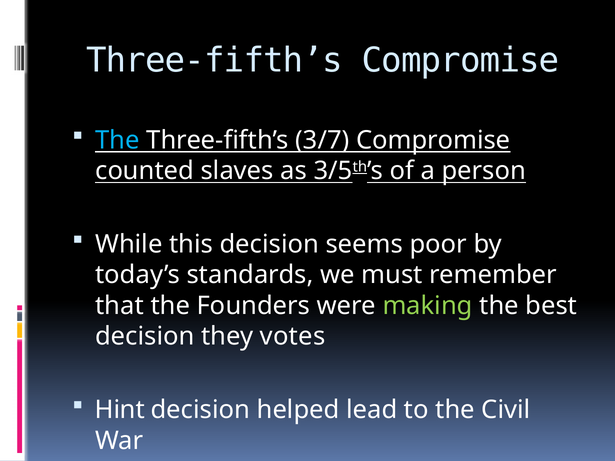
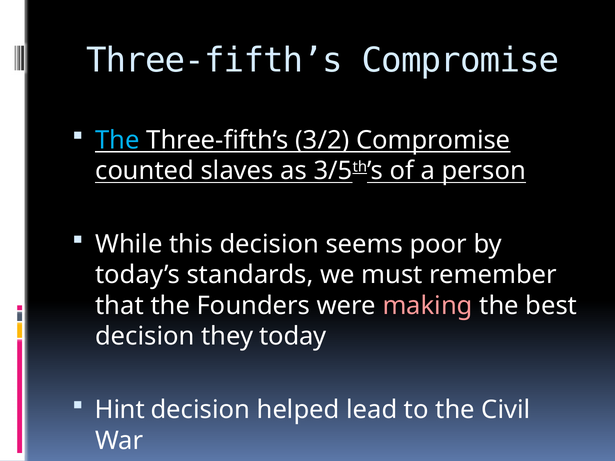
3/7: 3/7 -> 3/2 (322, 140)
making colour: light green -> pink (428, 306)
votes: votes -> today (293, 337)
